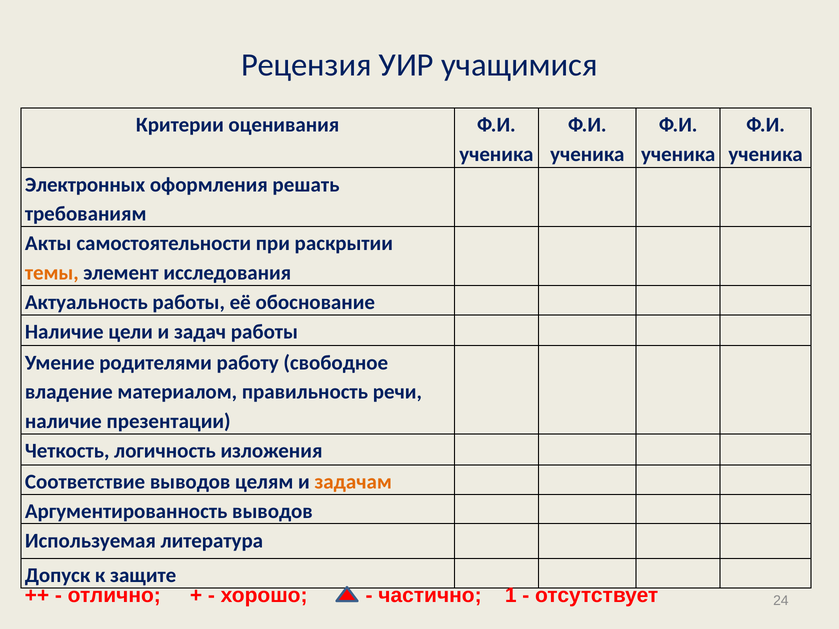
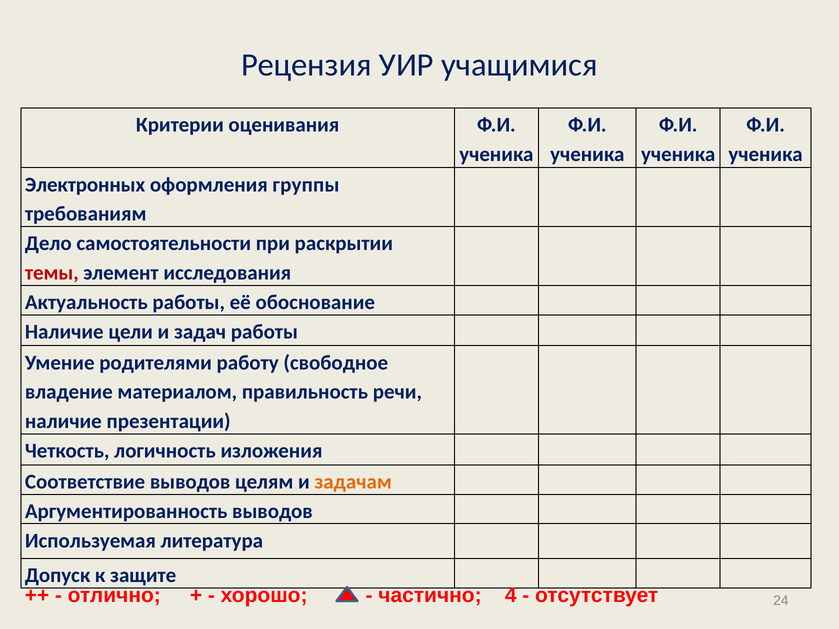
решать: решать -> группы (306, 185)
Акты: Акты -> Дело (48, 244)
темы colour: orange -> red (52, 273)
1: 1 -> 4 (511, 596)
